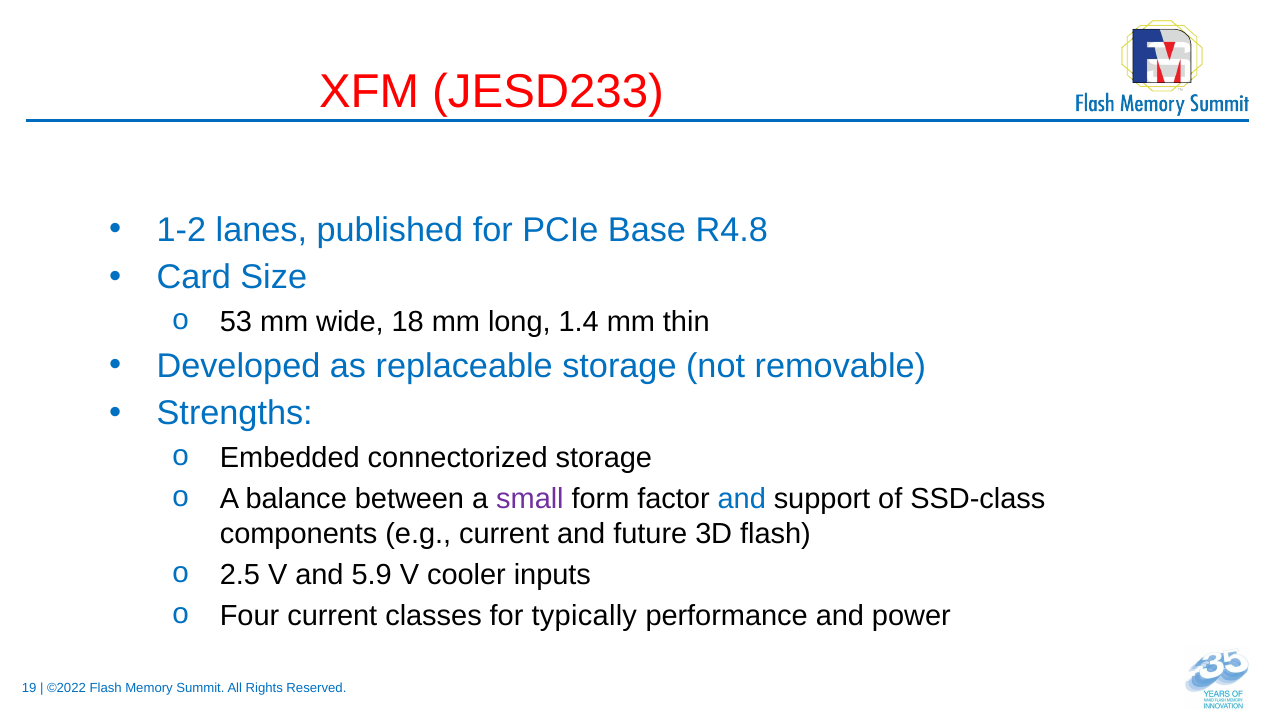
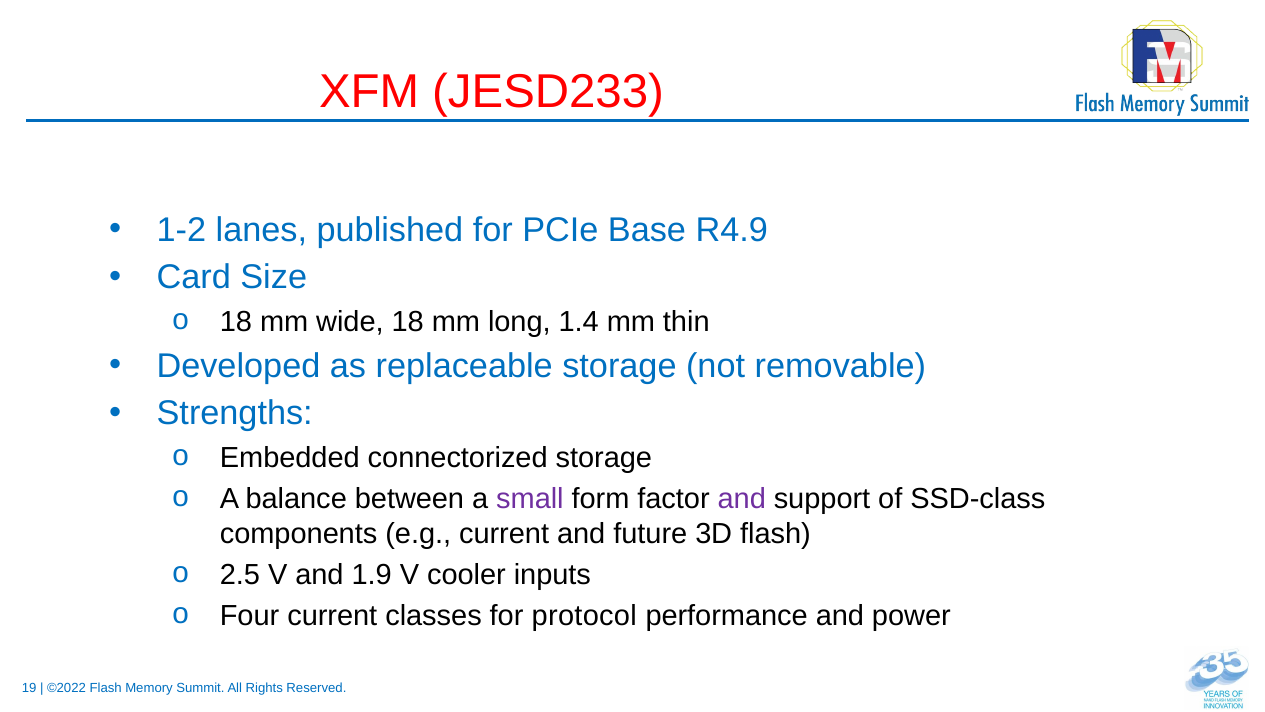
R4.8: R4.8 -> R4.9 (732, 230)
53: 53 -> 18 (236, 321)
and colour: blue -> purple (742, 498)
5.9: 5.9 -> 1.9 (372, 574)
typically: typically -> protocol (584, 615)
